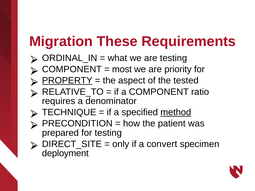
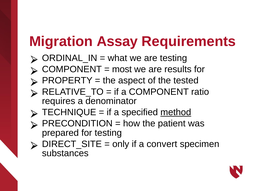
These: These -> Assay (117, 41)
priority: priority -> results (178, 69)
PROPERTY underline: present -> none (67, 81)
deployment: deployment -> substances (65, 153)
